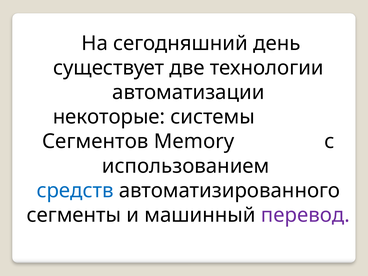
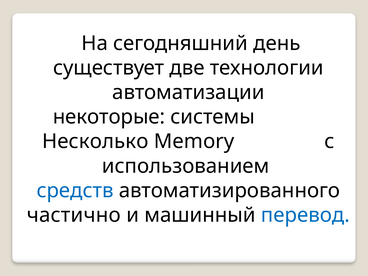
Сегментов: Сегментов -> Несколько (95, 141)
сегменты: сегменты -> частично (74, 215)
перевод colour: purple -> blue (305, 215)
